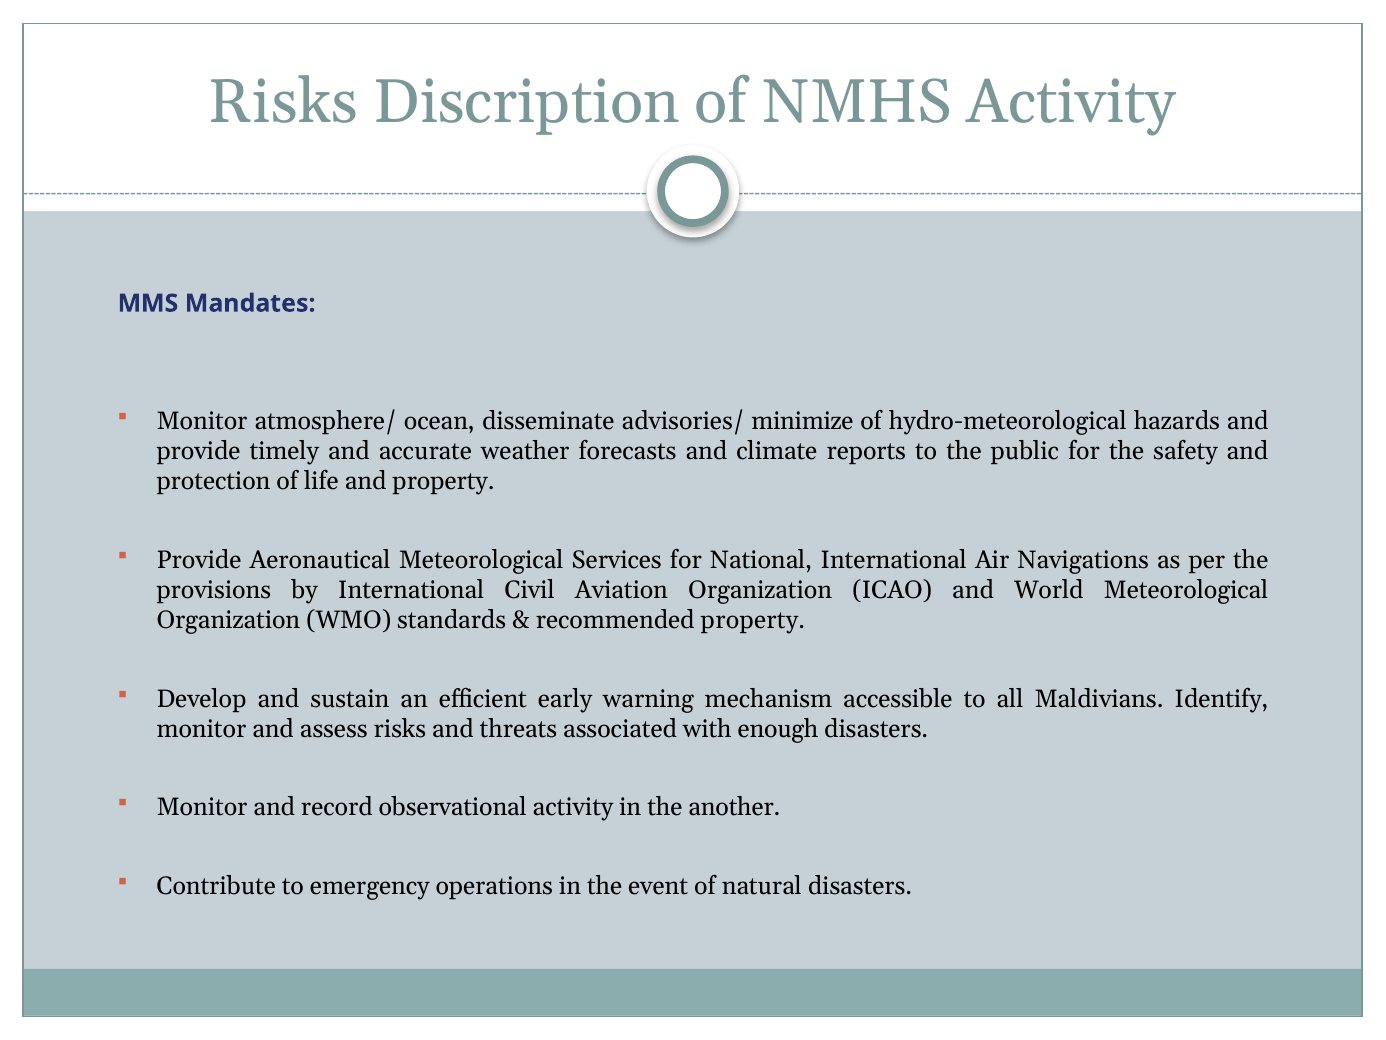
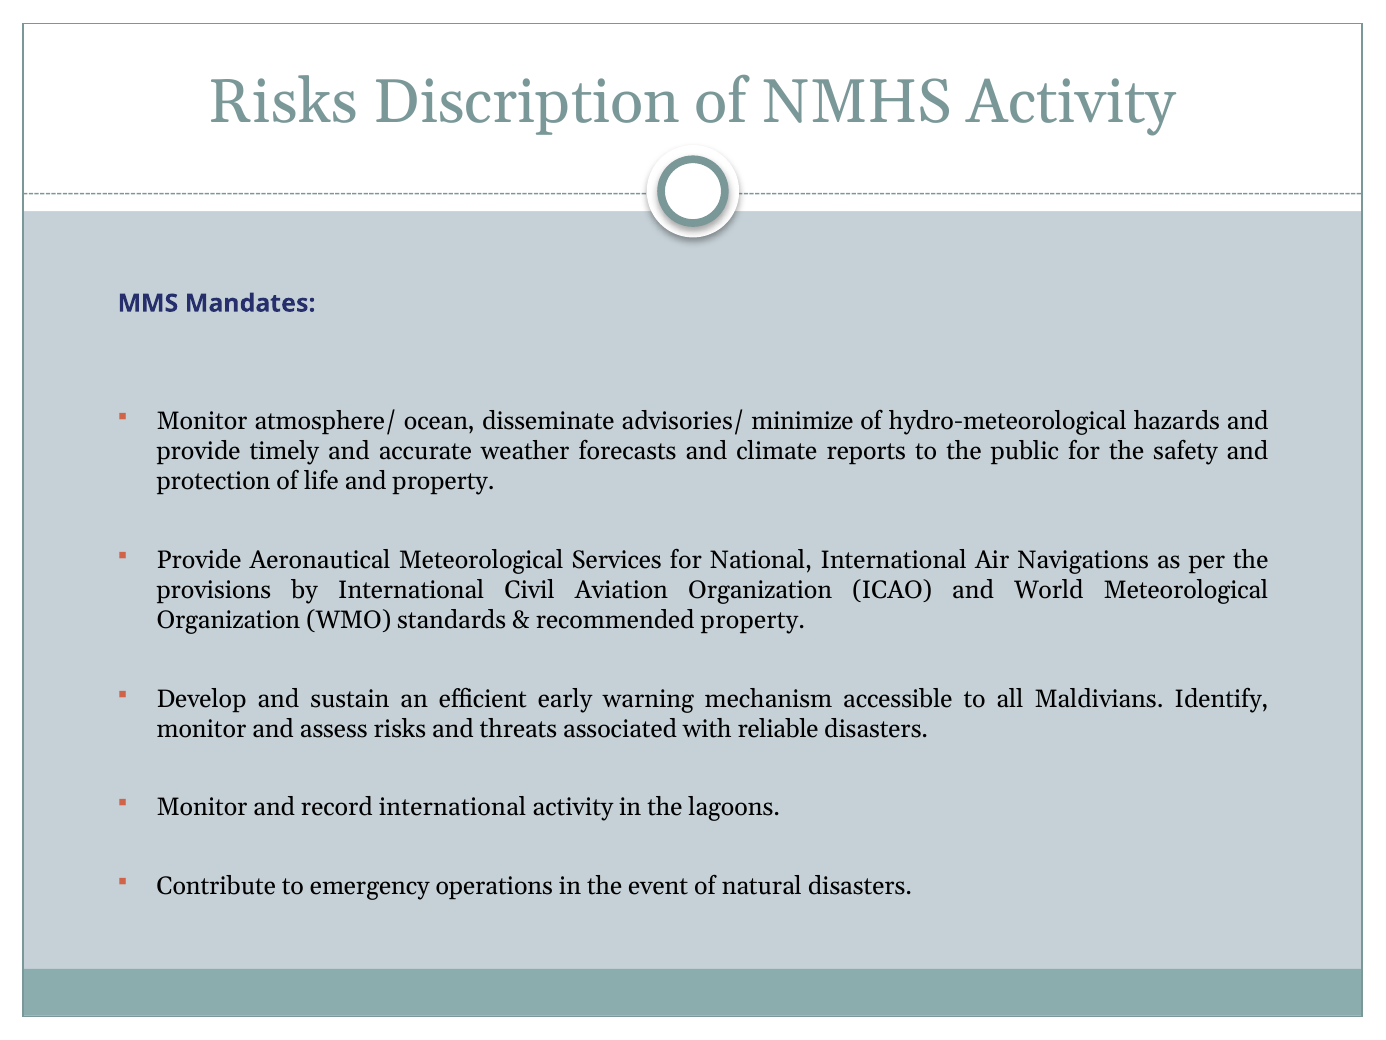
enough: enough -> reliable (778, 729)
record observational: observational -> international (453, 807)
another: another -> lagoons (734, 807)
